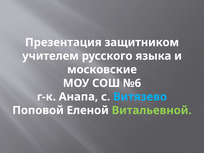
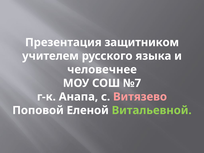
московские: московские -> человечнее (102, 70)
№6: №6 -> №7 (132, 83)
Витязево colour: light blue -> pink (140, 97)
